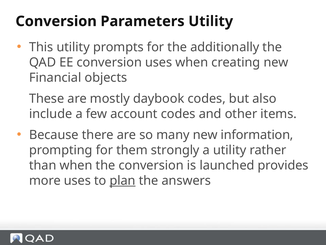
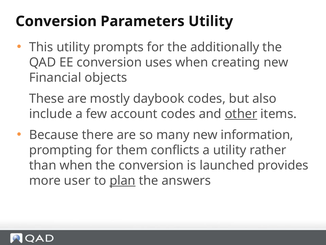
other underline: none -> present (241, 114)
strongly: strongly -> conflicts (175, 150)
more uses: uses -> user (77, 180)
